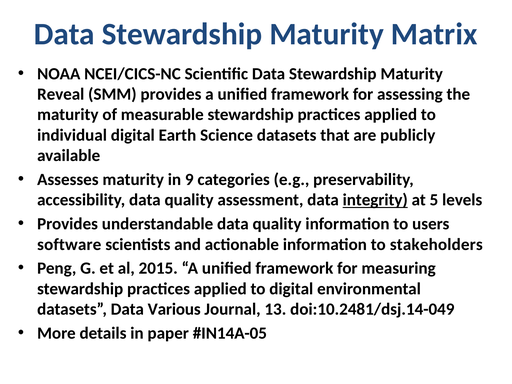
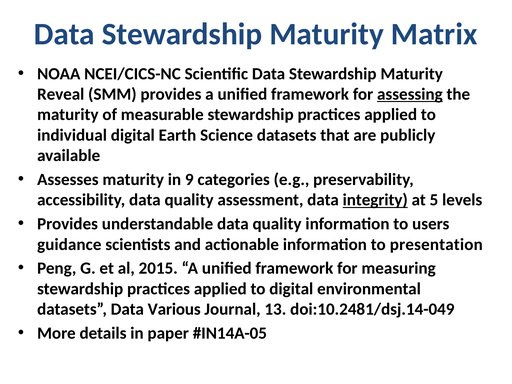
assessing underline: none -> present (410, 94)
software: software -> guidance (69, 244)
stakeholders: stakeholders -> presentation (436, 244)
